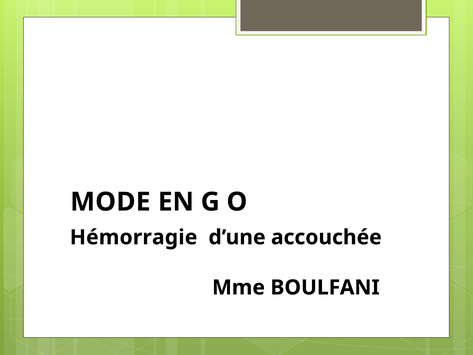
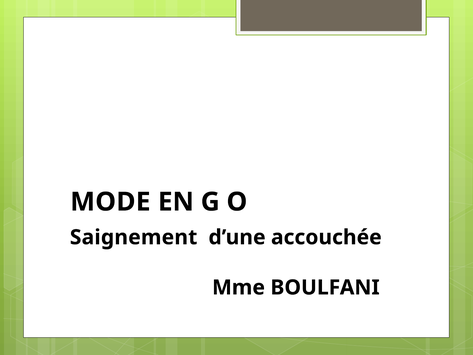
Hémorragie: Hémorragie -> Saignement (134, 237)
